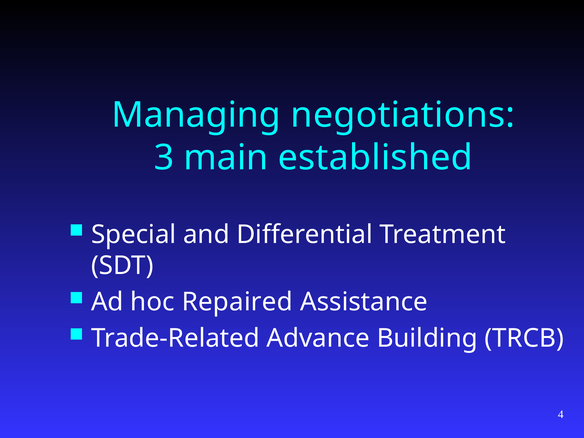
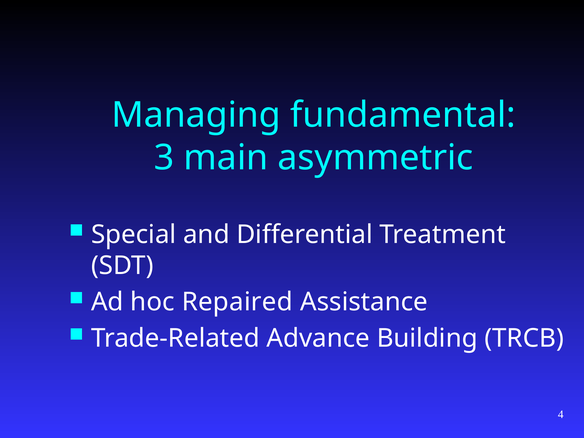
negotiations: negotiations -> fundamental (403, 115)
established: established -> asymmetric (375, 158)
